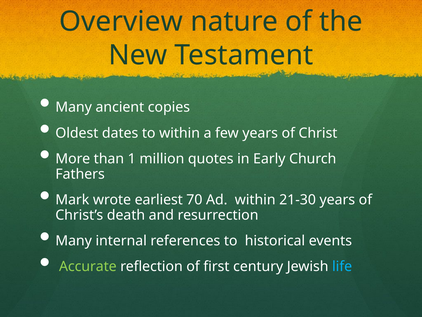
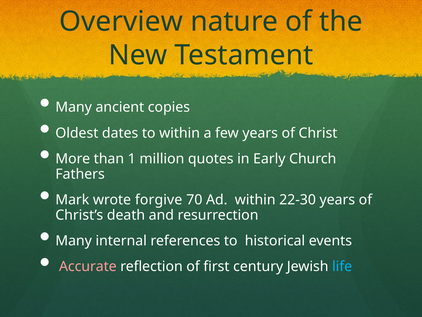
earliest: earliest -> forgive (159, 199)
21-30: 21-30 -> 22-30 (298, 199)
Accurate colour: light green -> pink (88, 266)
